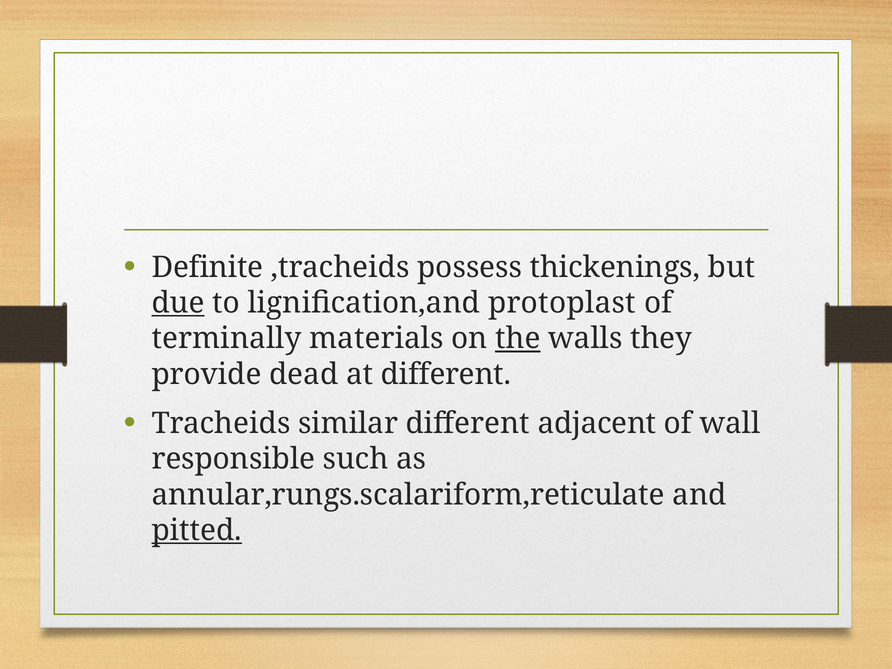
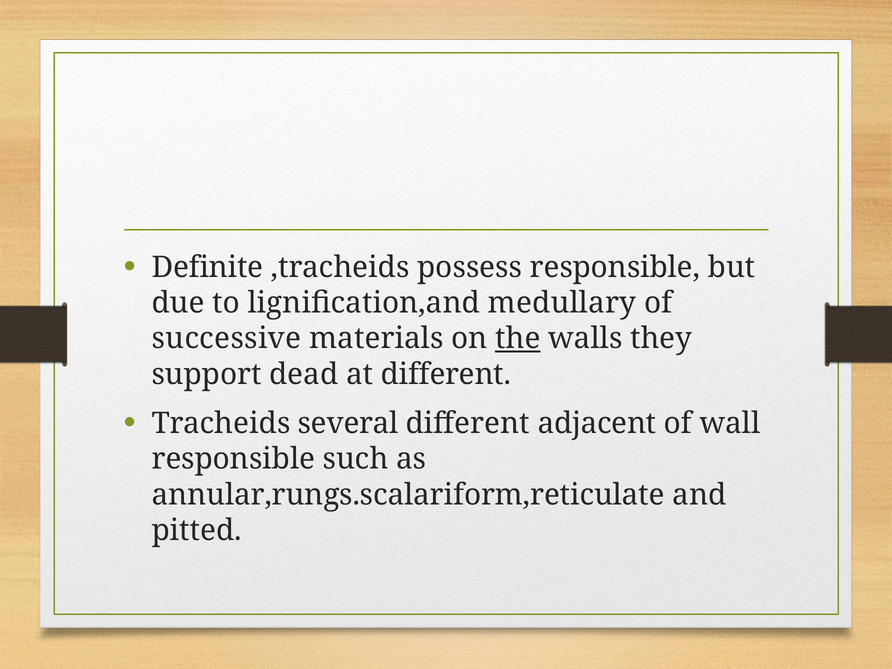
possess thickenings: thickenings -> responsible (615, 267)
due underline: present -> none (178, 303)
protoplast: protoplast -> medullary (562, 303)
terminally: terminally -> successive (226, 339)
provide: provide -> support (207, 374)
similar: similar -> several (348, 423)
pitted underline: present -> none (197, 530)
